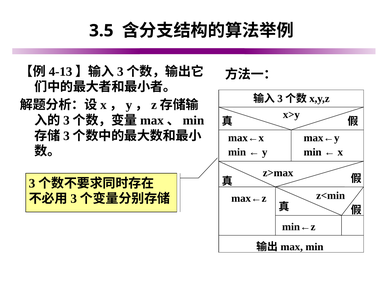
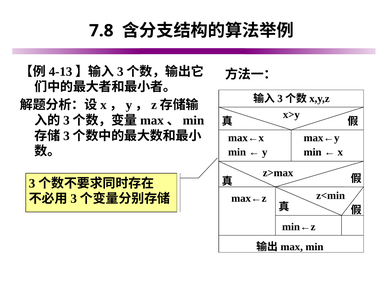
3.5: 3.5 -> 7.8 (101, 31)
